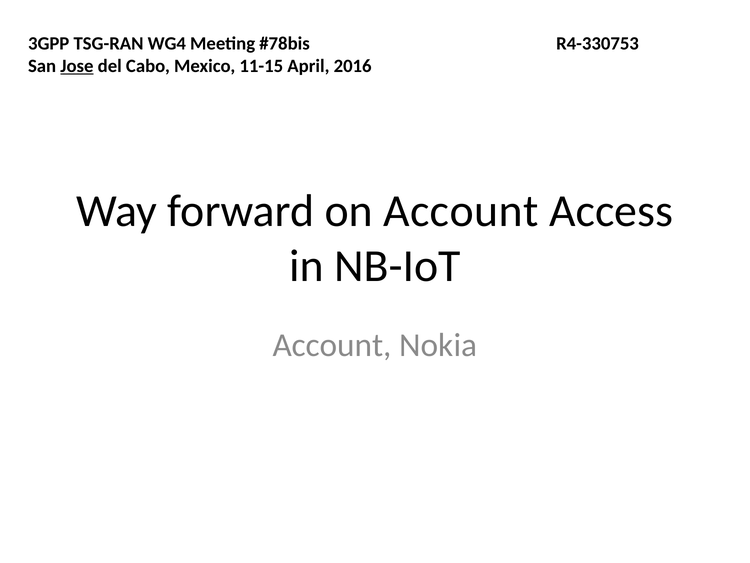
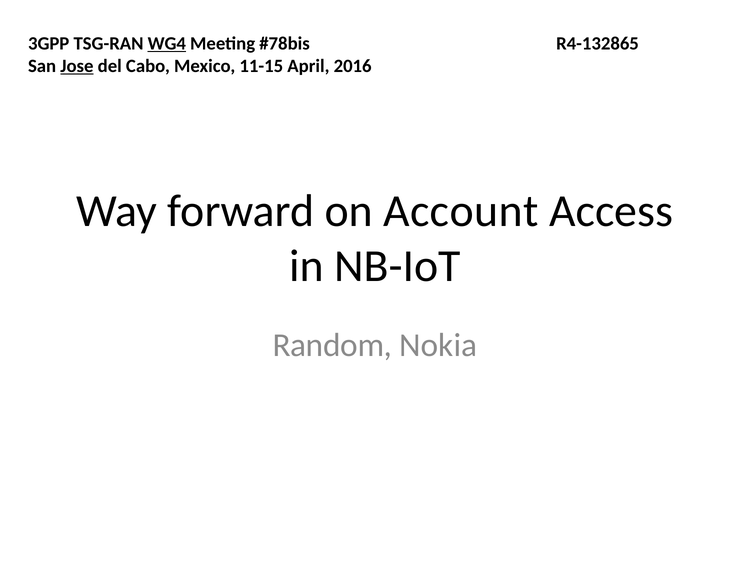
WG4 underline: none -> present (167, 44)
R4-330753: R4-330753 -> R4-132865 (598, 44)
Account: Account -> Random (332, 345)
